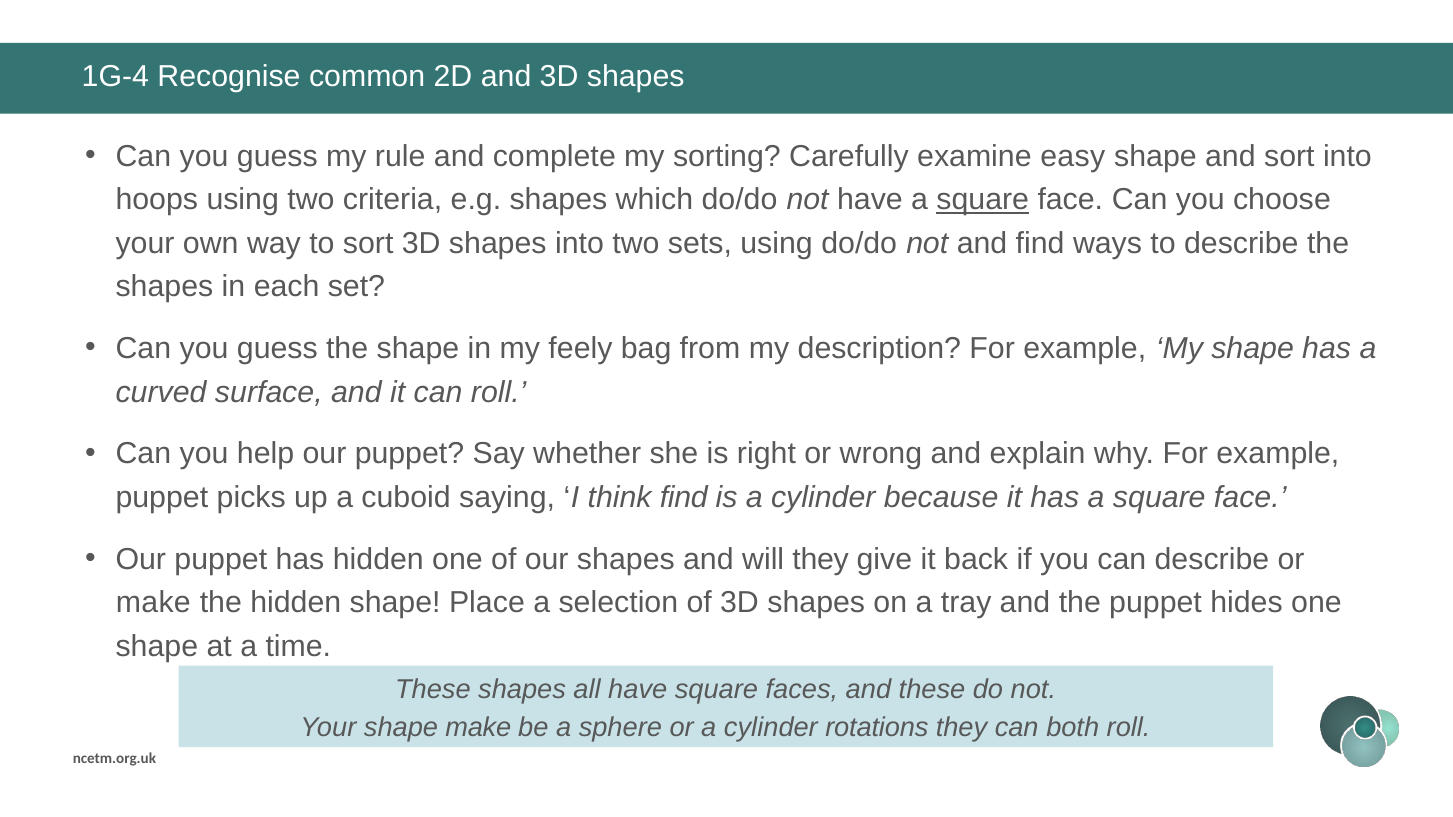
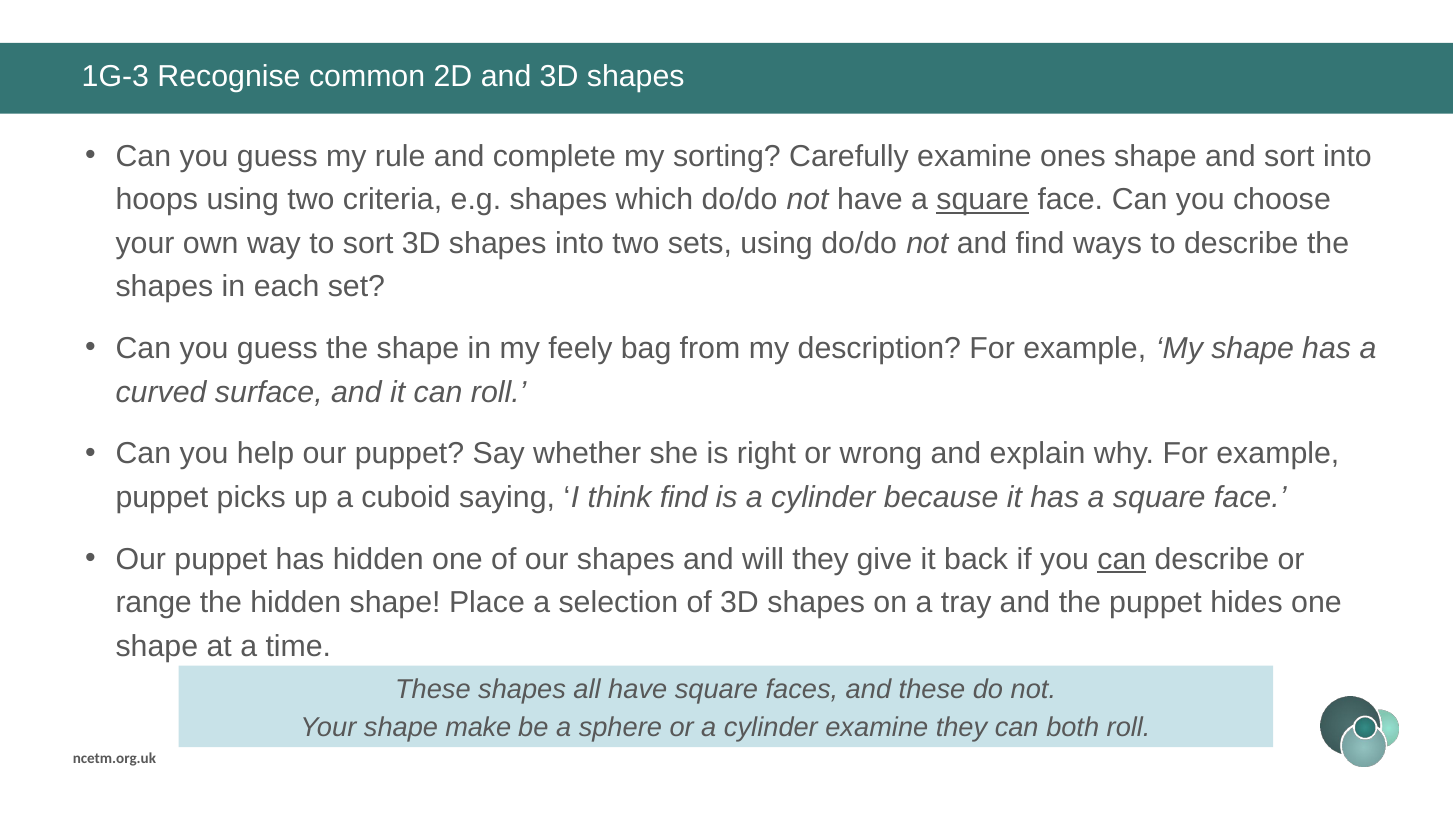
1G-4: 1G-4 -> 1G-3 (115, 77)
easy: easy -> ones (1073, 156)
can underline: none -> present (1122, 559)
make: make -> range (154, 603)
cylinder rotations: rotations -> examine (877, 728)
